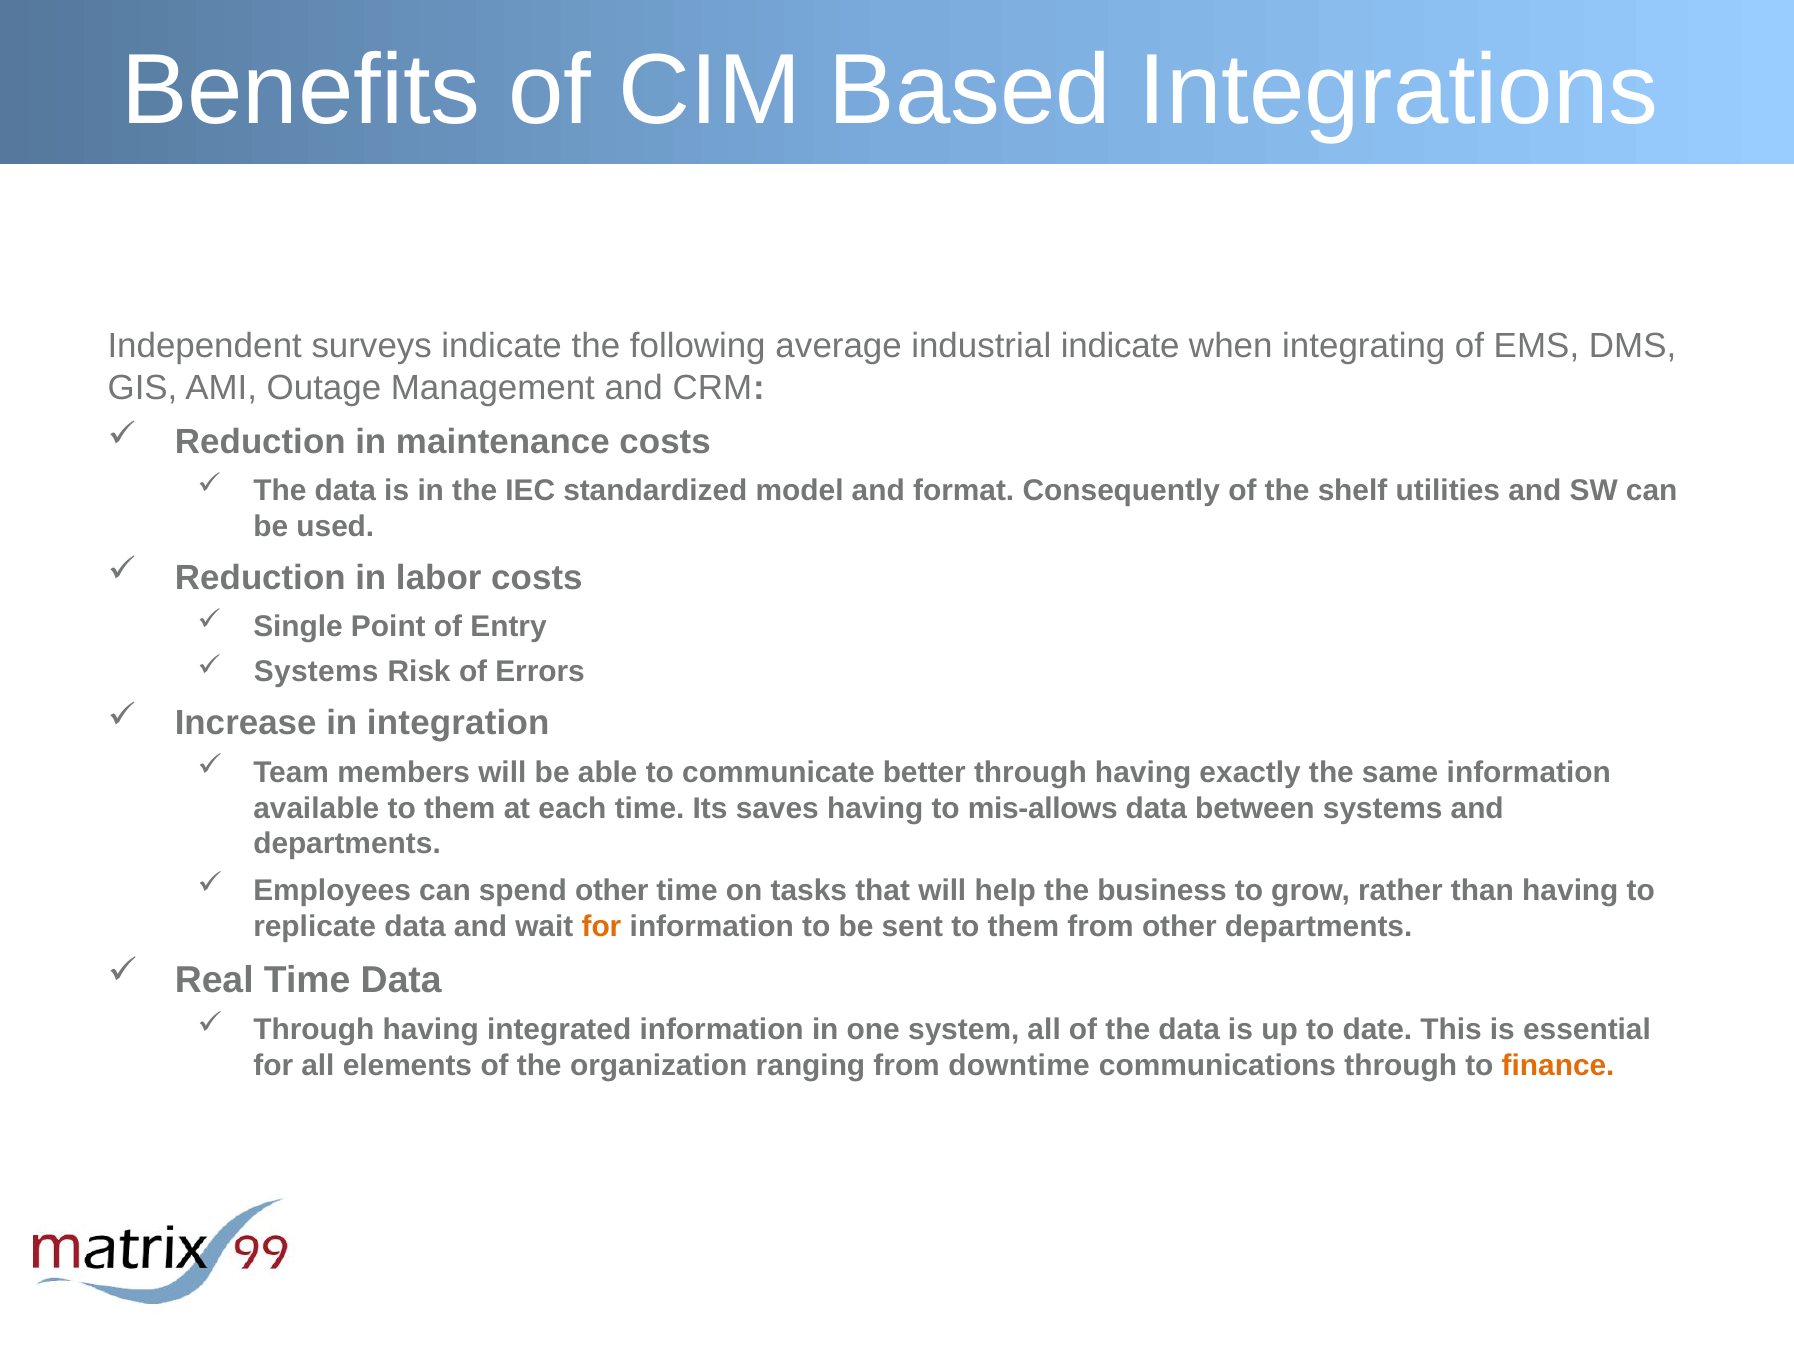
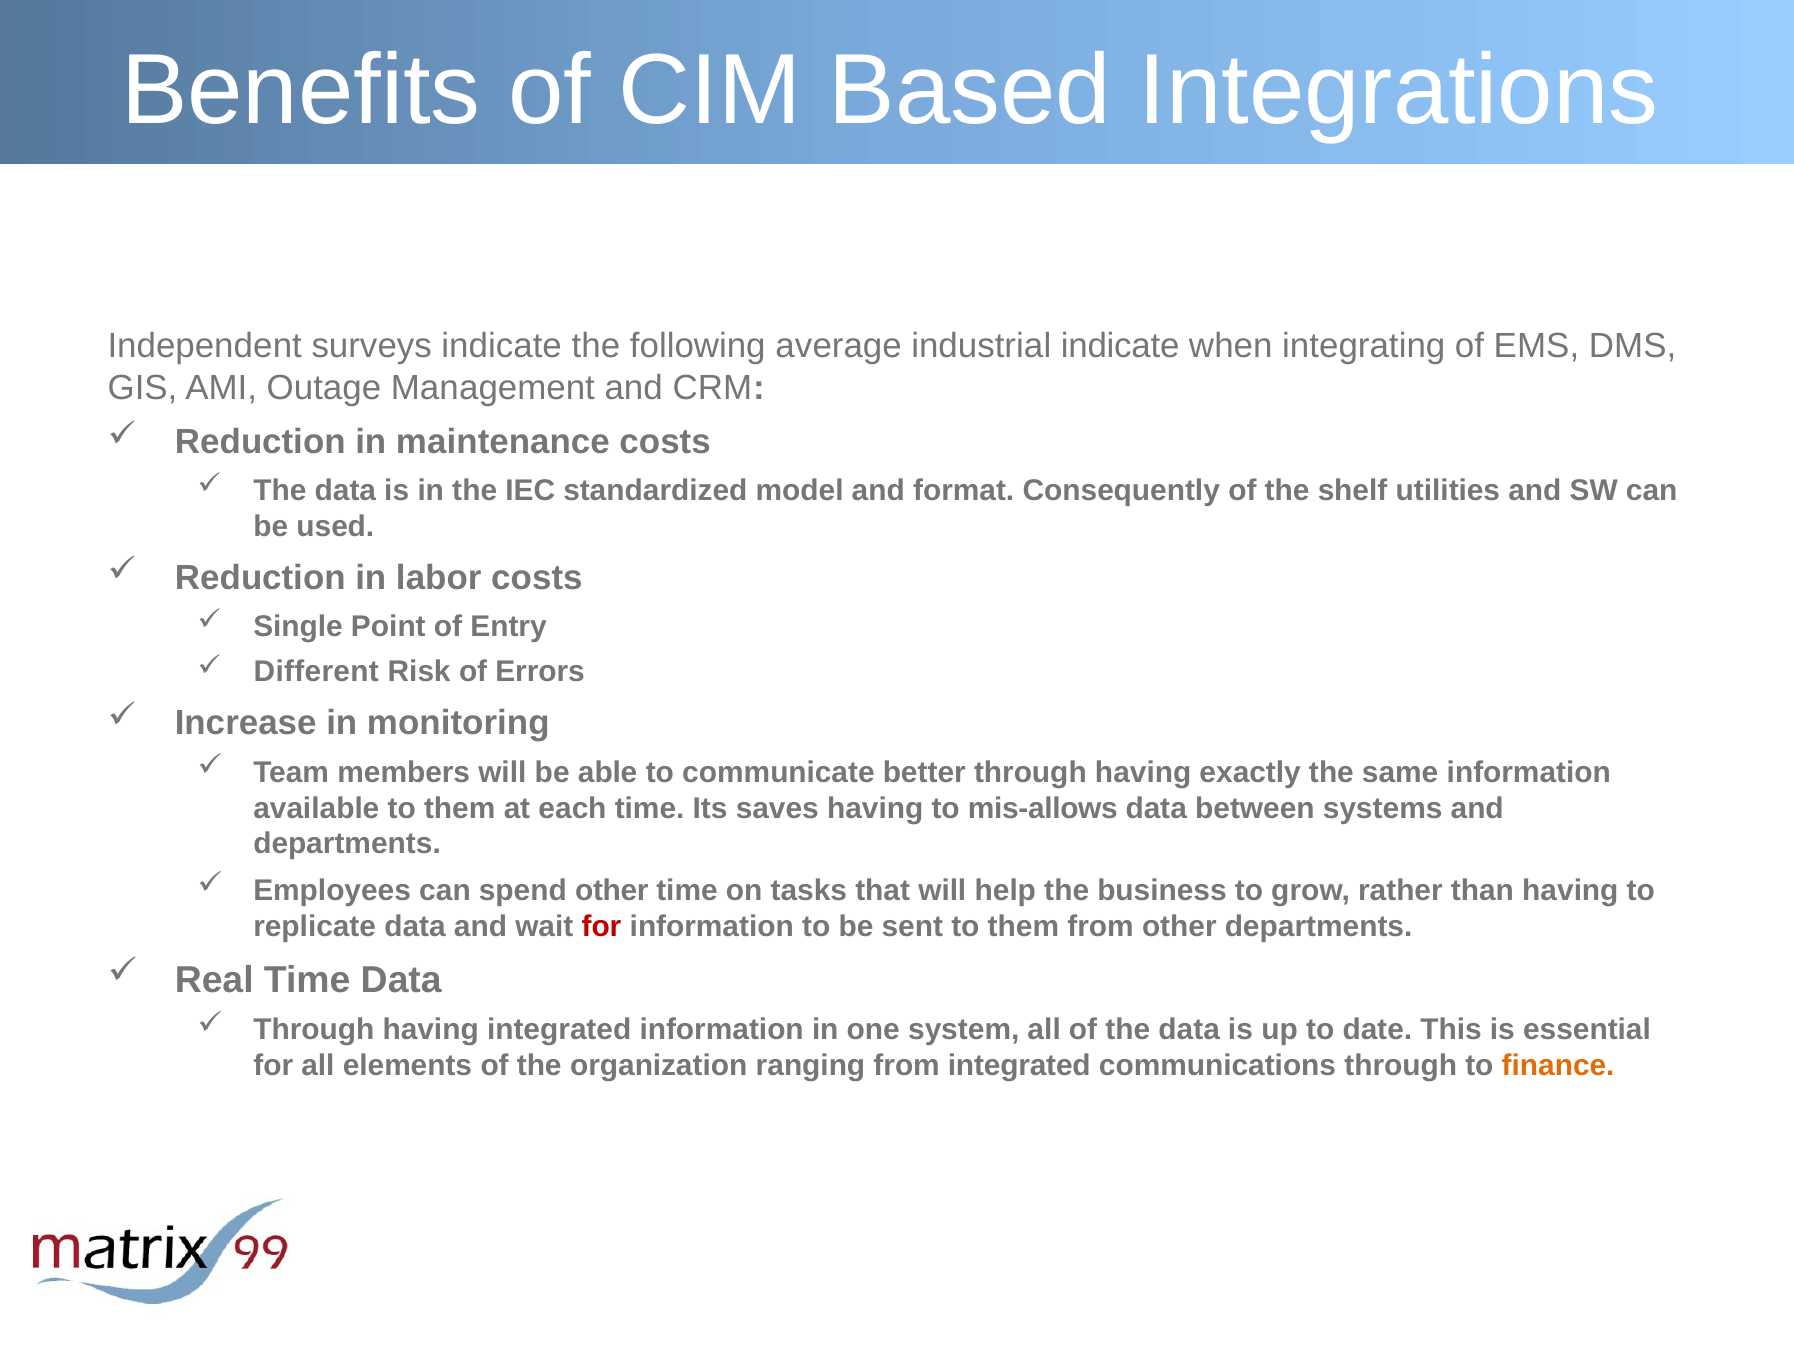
Systems: Systems -> Different (316, 672)
integration: integration -> monitoring (458, 723)
for colour: orange -> red (602, 926)
from downtime: downtime -> integrated (1019, 1065)
